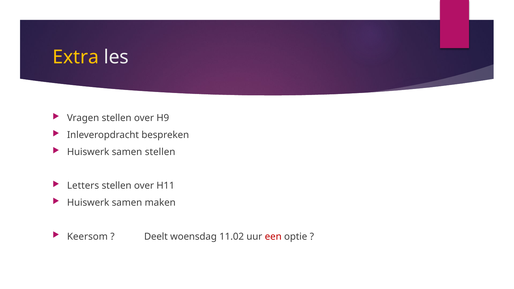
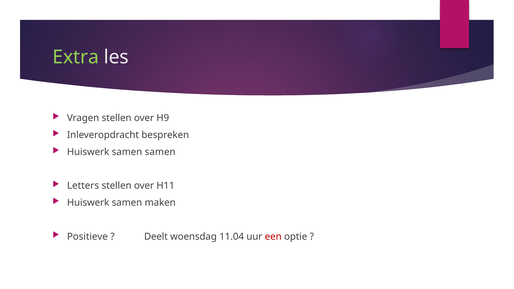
Extra colour: yellow -> light green (76, 57)
samen stellen: stellen -> samen (160, 152)
Keersom: Keersom -> Positieve (87, 237)
11.02: 11.02 -> 11.04 (232, 237)
